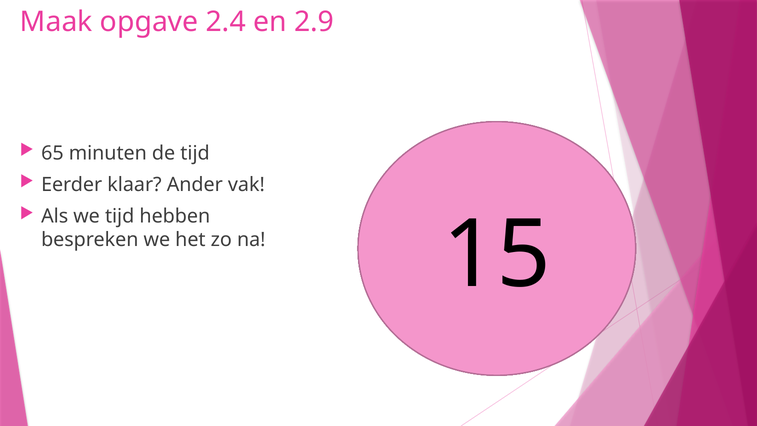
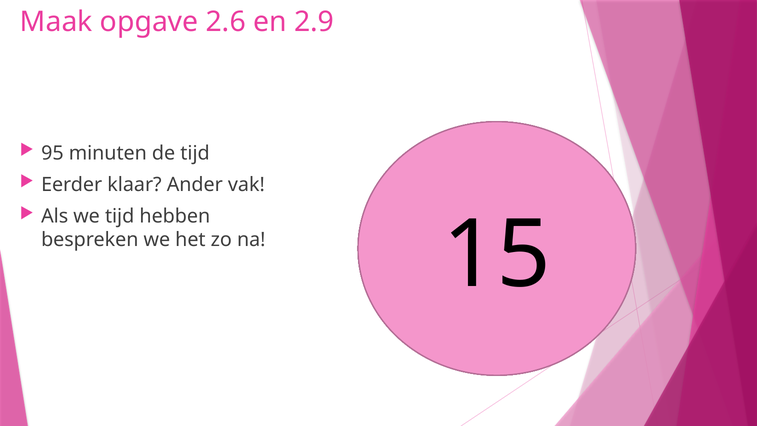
2.4: 2.4 -> 2.6 (226, 22)
65: 65 -> 95 (52, 153)
